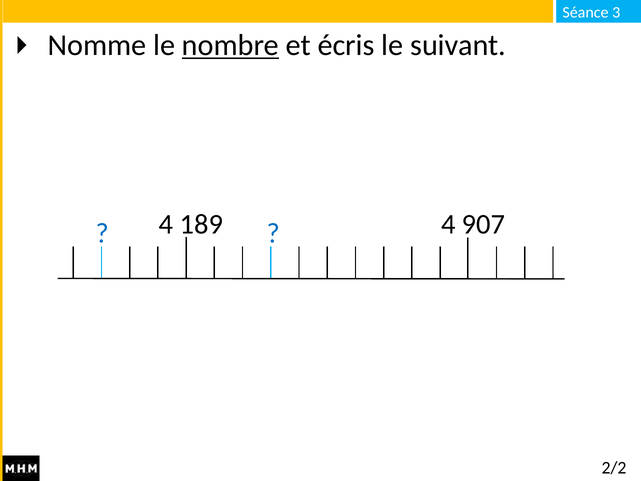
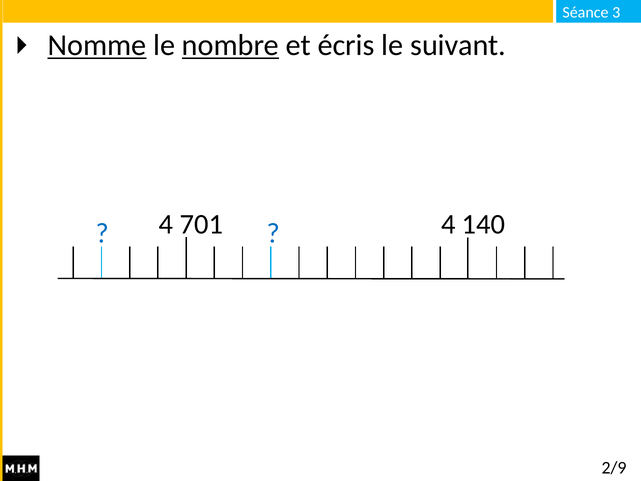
Nomme underline: none -> present (97, 45)
189: 189 -> 701 (201, 224)
907: 907 -> 140 (484, 224)
2/2: 2/2 -> 2/9 (614, 468)
